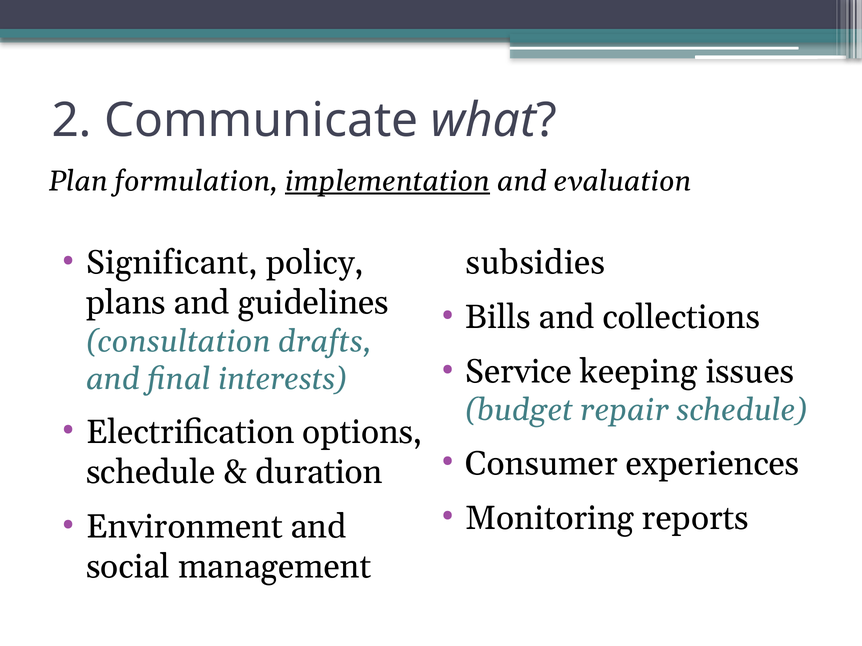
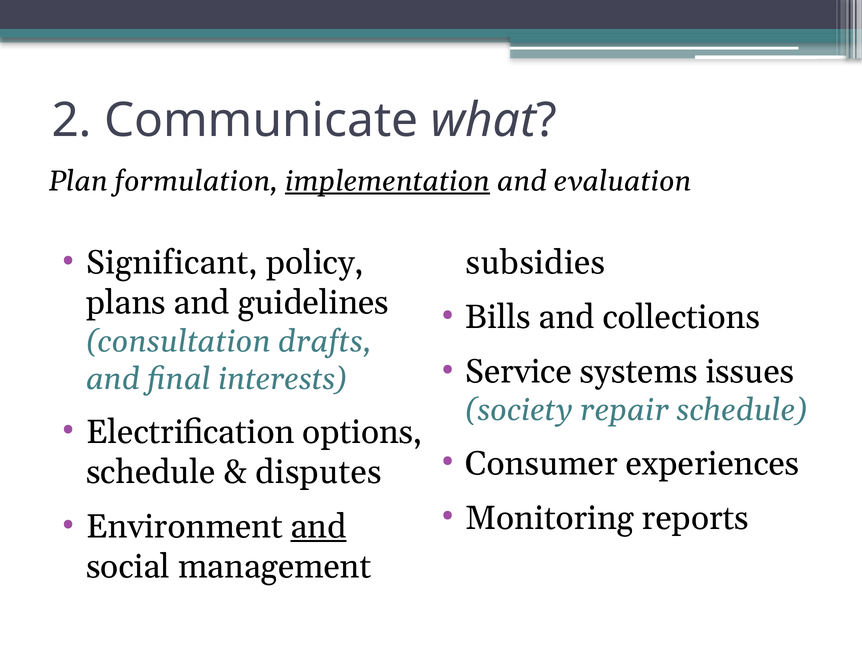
keeping: keeping -> systems (639, 372)
budget: budget -> society (519, 411)
duration: duration -> disputes (319, 473)
and underline: none -> present (318, 527)
